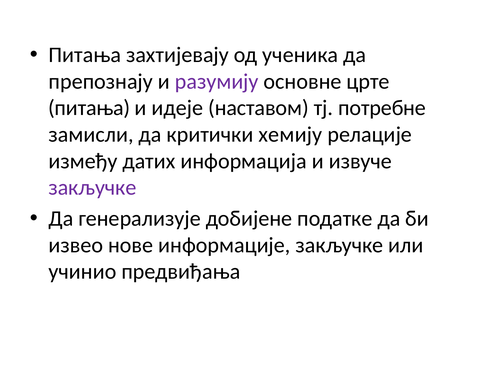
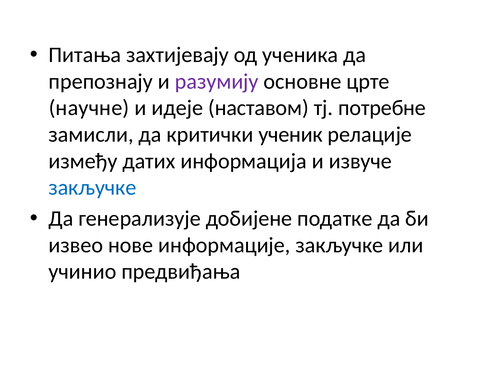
питања: питања -> научне (89, 108)
хемију: хемију -> ученик (291, 135)
закључке colour: purple -> blue (92, 188)
